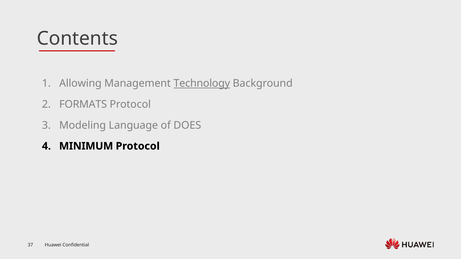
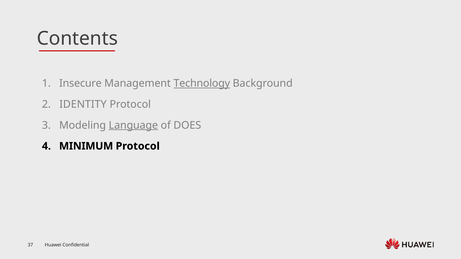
Allowing: Allowing -> Insecure (80, 84)
FORMATS: FORMATS -> IDENTITY (83, 104)
Language underline: none -> present (133, 125)
